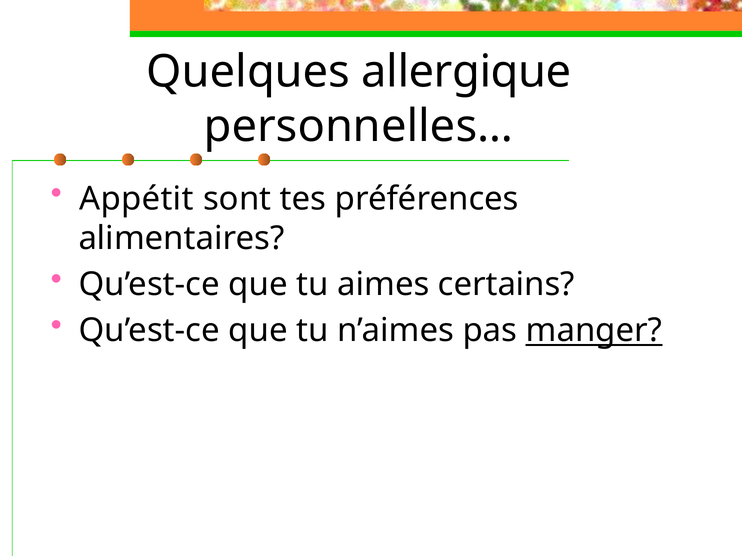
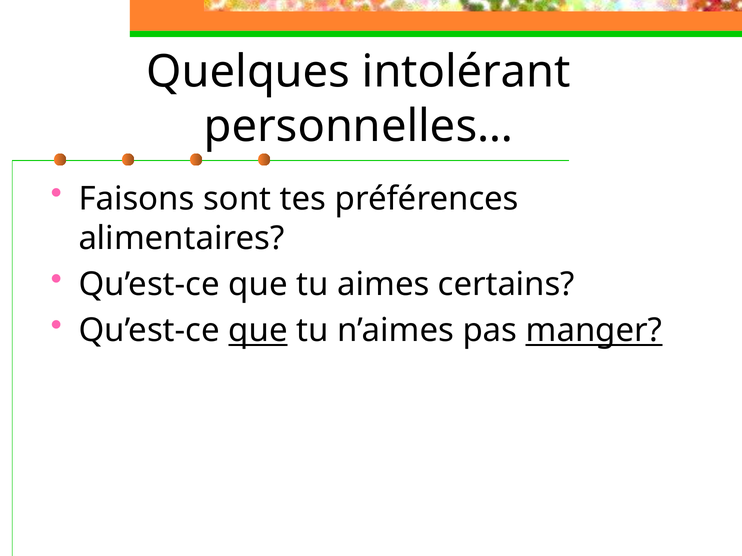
allergique: allergique -> intolérant (466, 72)
Appétit: Appétit -> Faisons (137, 199)
que underline: none -> present (258, 331)
